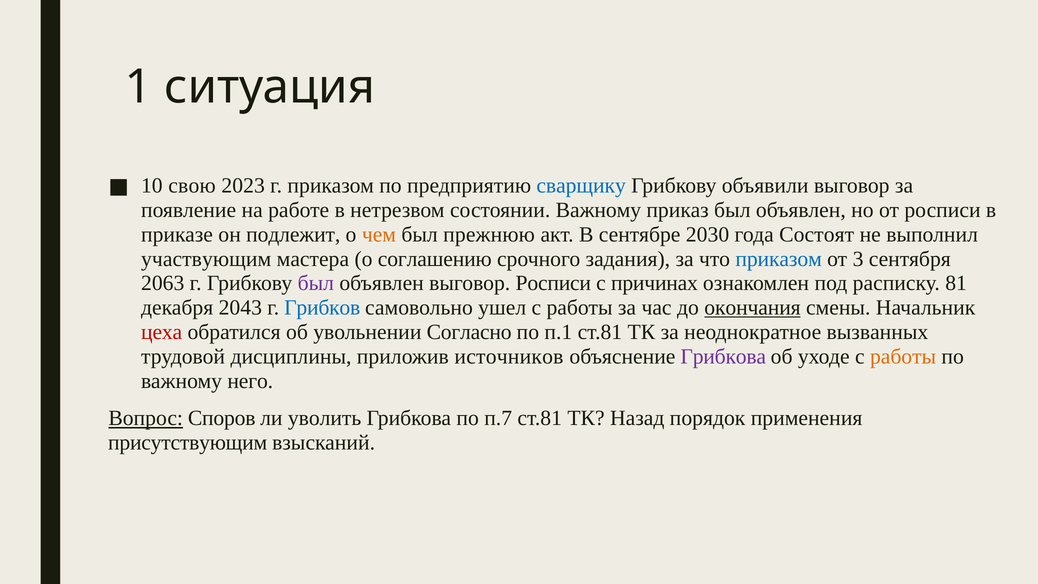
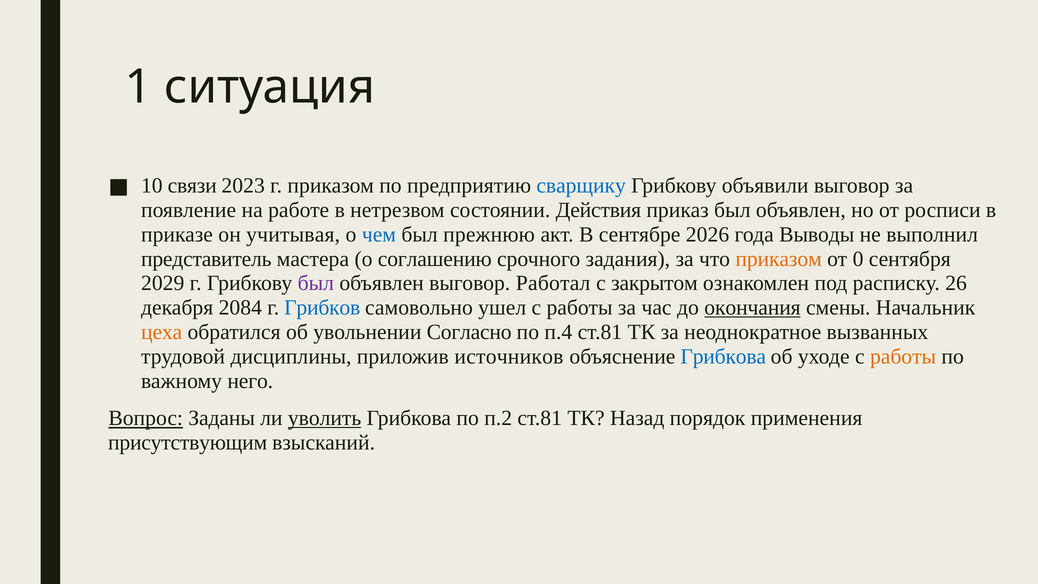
свою: свою -> связи (192, 186)
состоянии Важному: Важному -> Действия (598, 210)
подлежит: подлежит -> учитывая (293, 234)
чем colour: orange -> blue (379, 234)
2030: 2030 -> 2026 (708, 234)
Состоят: Состоят -> Выводы (817, 234)
участвующим: участвующим -> представитель (206, 259)
приказом colour: blue -> orange (779, 259)
3: 3 -> 0 (858, 259)
2063: 2063 -> 2029 (163, 283)
выговор Росписи: Росписи -> Работал (553, 283)
причинах: причинах -> закрытом (654, 283)
81: 81 -> 26 (956, 283)
2043: 2043 -> 2084 (240, 308)
цеха colour: red -> orange (162, 332)
п.1: п.1 -> п.4 (558, 332)
Грибкова colour: purple -> blue (723, 356)
Споров: Споров -> Заданы (222, 418)
уволить underline: none -> present (325, 418)
п.7: п.7 -> п.2 (498, 418)
